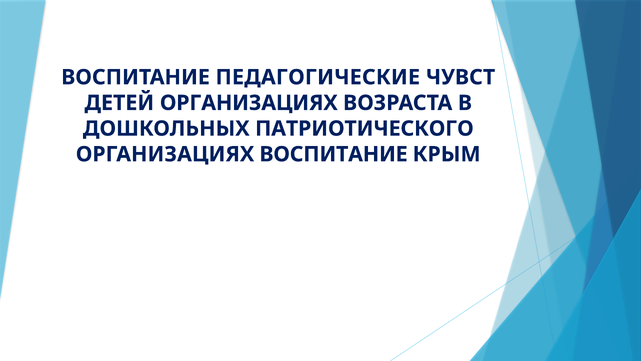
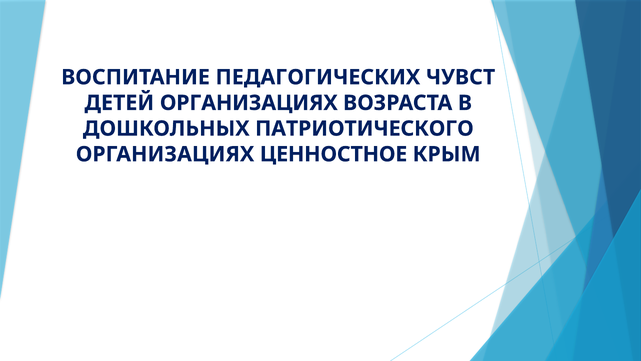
ПЕДАГОГИЧЕСКИЕ: ПЕДАГОГИЧЕСКИЕ -> ПЕДАГОГИЧЕСКИХ (318, 77)
ОРГАНИЗАЦИЯХ ВОСПИТАНИЕ: ВОСПИТАНИЕ -> ЦЕННОСТНОЕ (334, 154)
